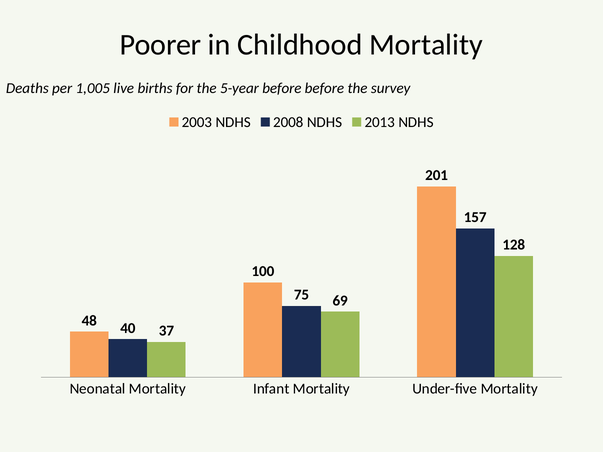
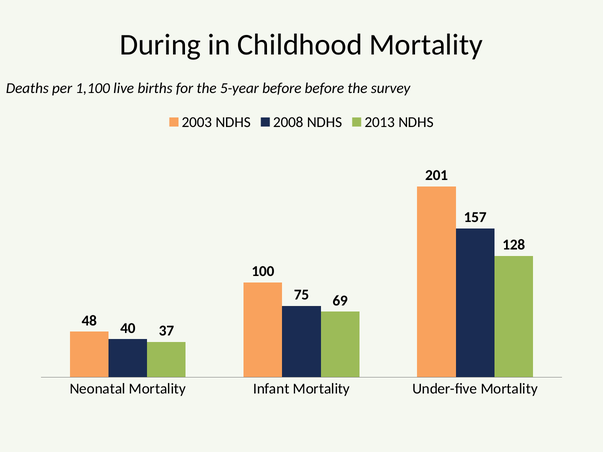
Poorer: Poorer -> During (160, 45)
1,005: 1,005 -> 1,100 (93, 88)
